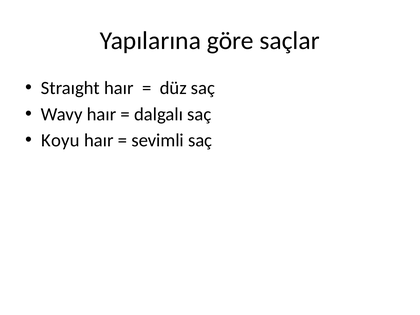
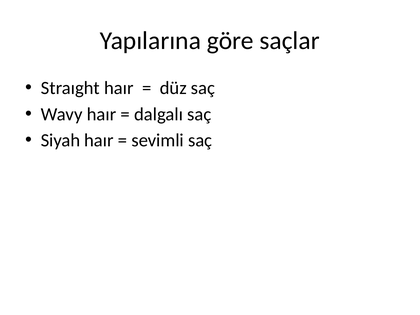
Koyu: Koyu -> Siyah (61, 140)
